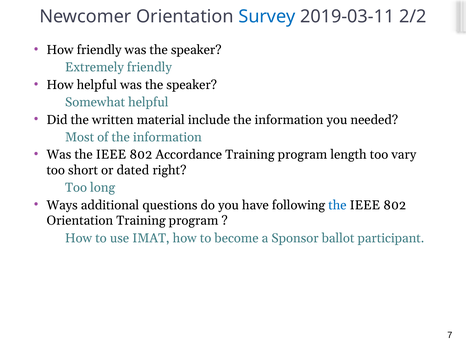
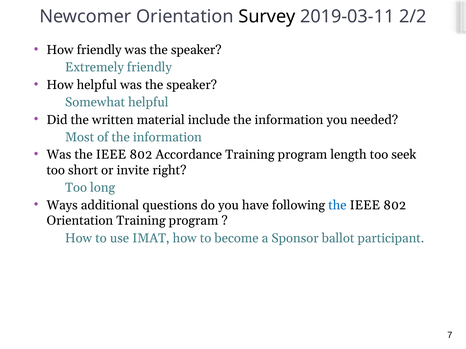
Survey colour: blue -> black (267, 16)
vary: vary -> seek (404, 155)
dated: dated -> invite (133, 170)
